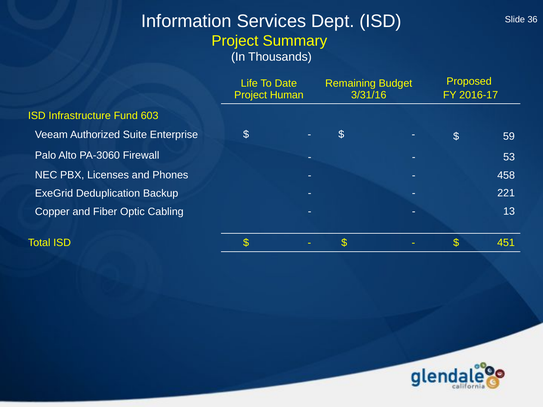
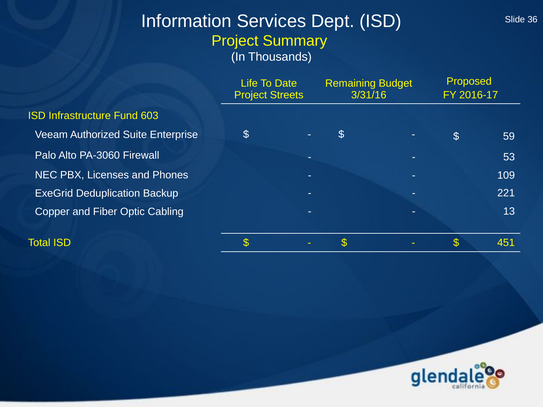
Human: Human -> Streets (287, 95)
458: 458 -> 109 (506, 175)
